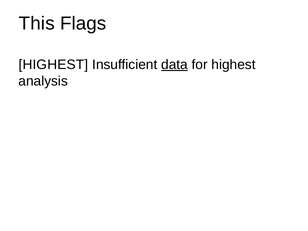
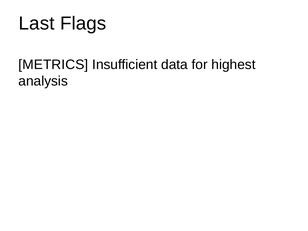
This: This -> Last (37, 23)
HIGHEST: HIGHEST -> METRICS (53, 65)
data underline: present -> none (175, 65)
